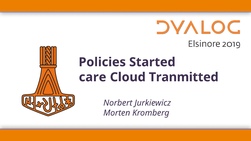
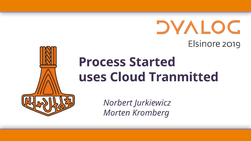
Policies: Policies -> Process (102, 62)
care: care -> uses (93, 77)
